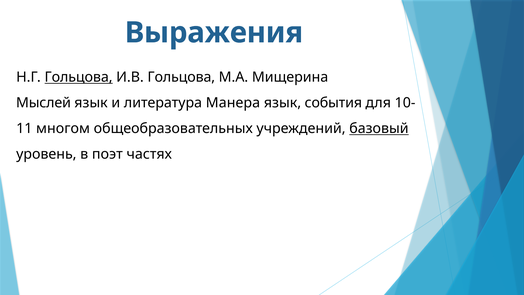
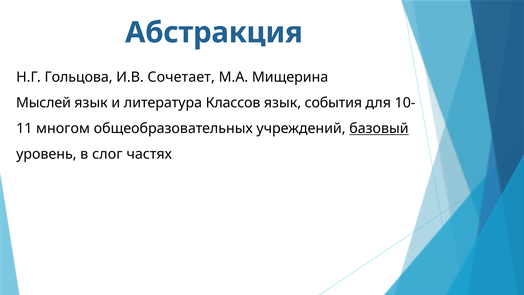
Выражения: Выражения -> Абстракция (214, 33)
Гольцова underline: present -> none (79, 77)
И.В Гольцова: Гольцова -> Сочетает (181, 77)
Манера: Манера -> Классов (233, 103)
поэт: поэт -> слог (107, 154)
